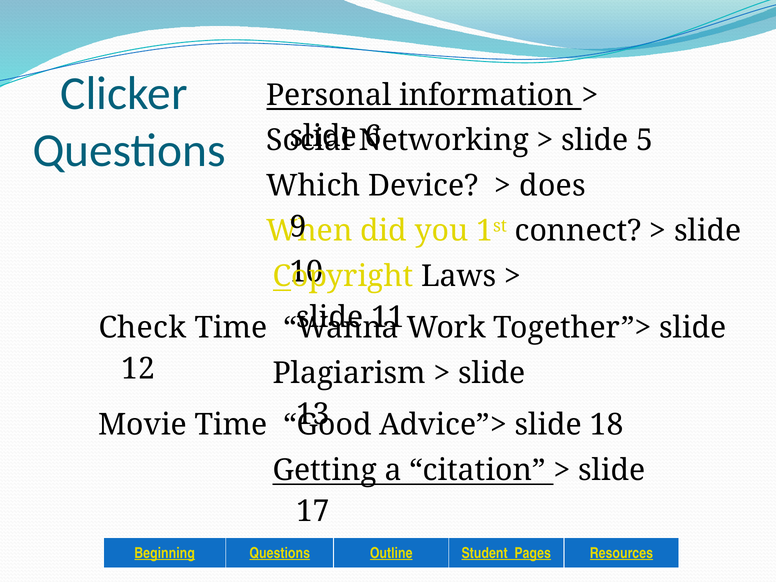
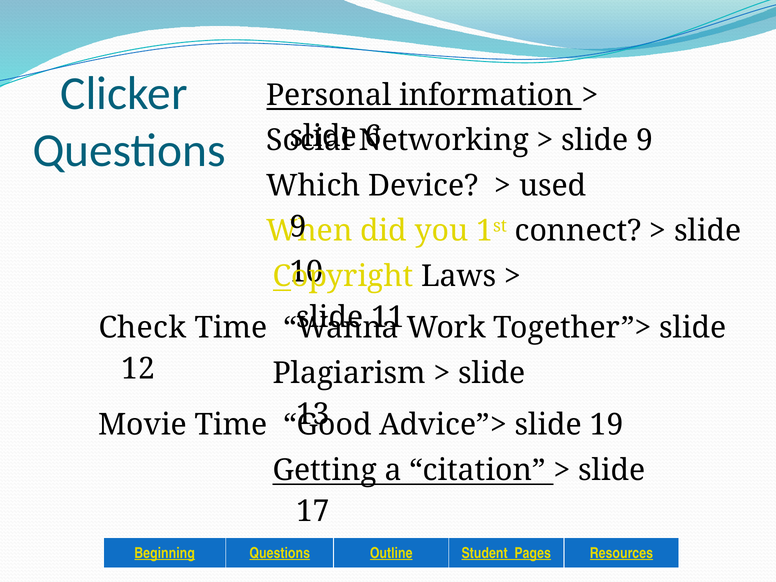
slide 5: 5 -> 9 (645, 140)
does: does -> used (553, 186)
18: 18 -> 19 (607, 425)
